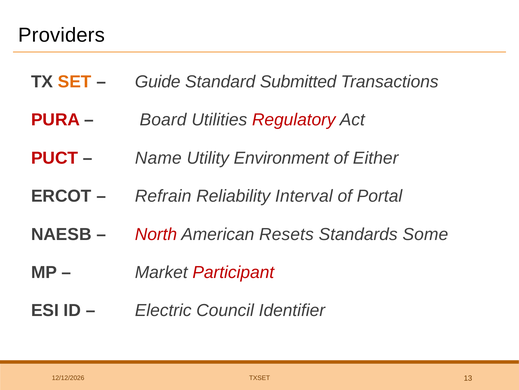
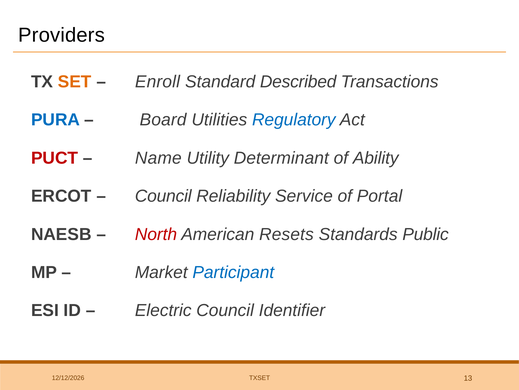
Guide: Guide -> Enroll (158, 82)
Submitted: Submitted -> Described (298, 82)
PURA colour: red -> blue (56, 120)
Regulatory colour: red -> blue (294, 120)
Environment: Environment -> Determinant (281, 158)
Either: Either -> Ability (376, 158)
Refrain: Refrain -> Council (163, 196)
Interval: Interval -> Service (304, 196)
Some: Some -> Public (426, 234)
Participant colour: red -> blue (233, 272)
